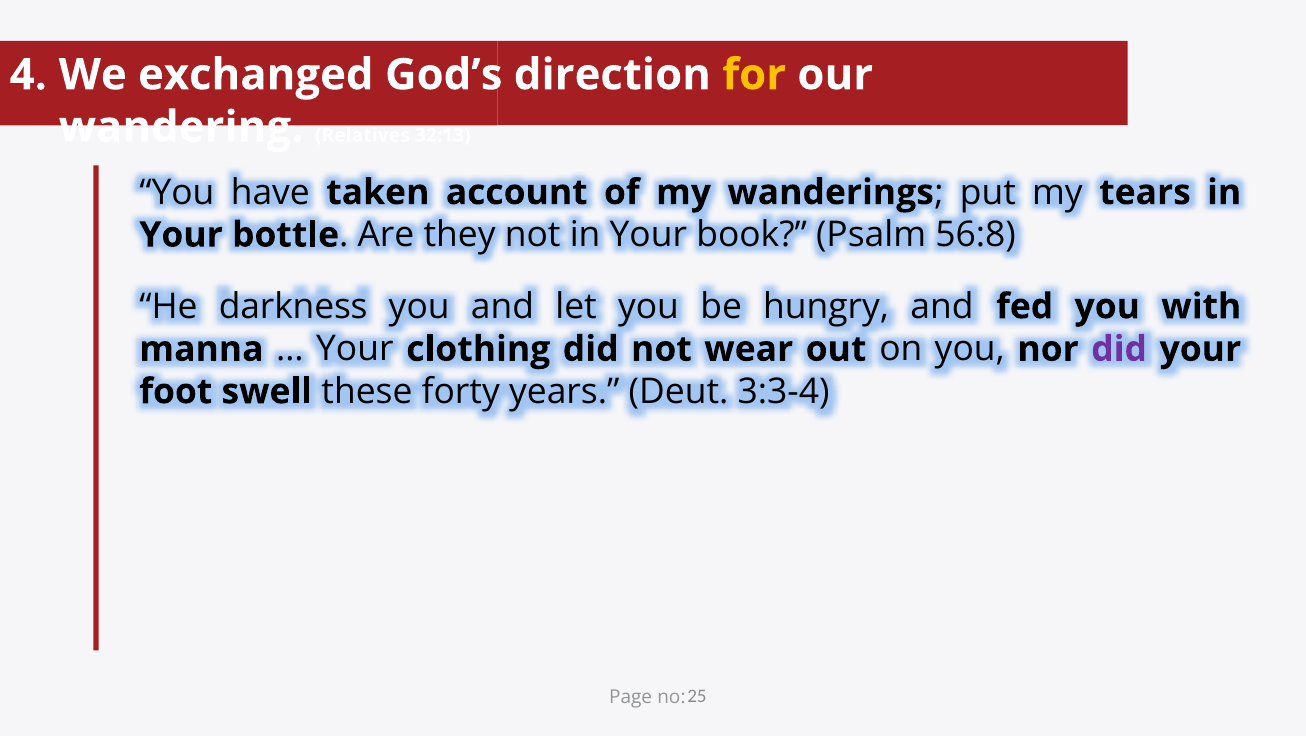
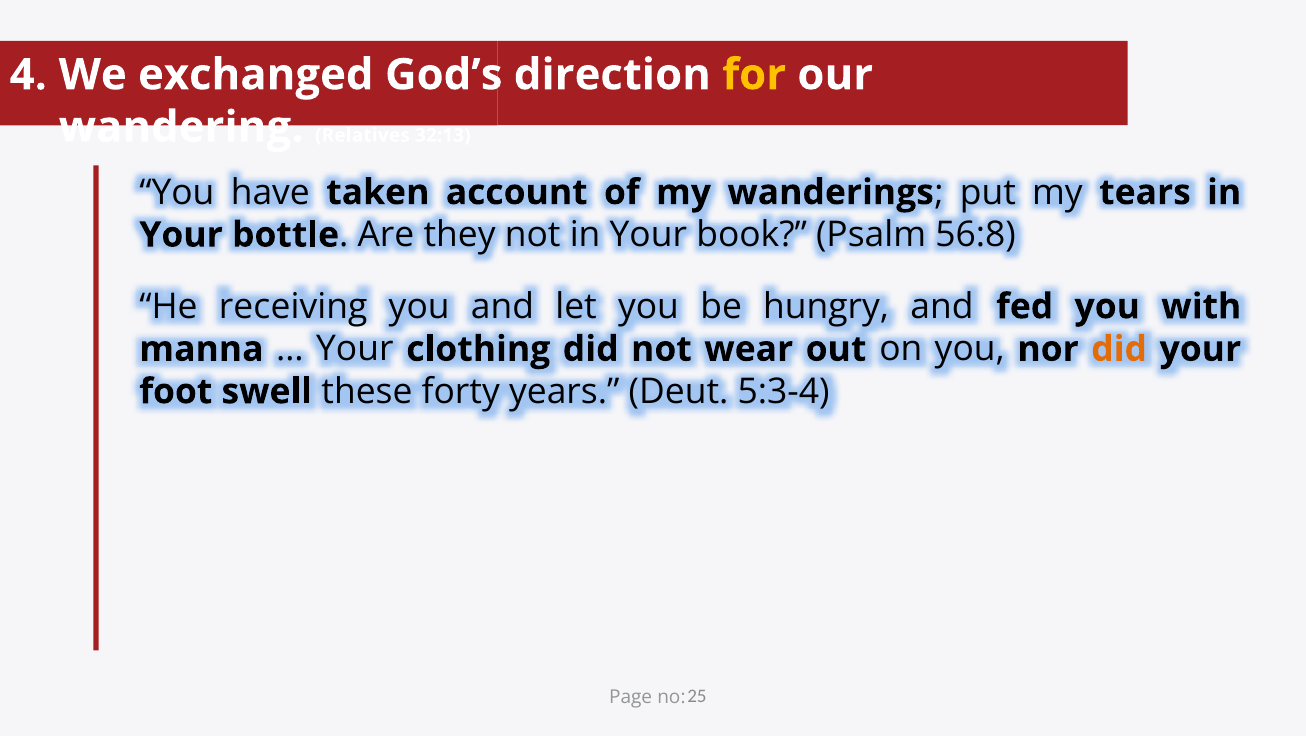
darkness: darkness -> receiving (293, 307)
did colour: purple -> orange (1119, 349)
3:3-4: 3:3-4 -> 5:3-4 (784, 392)
